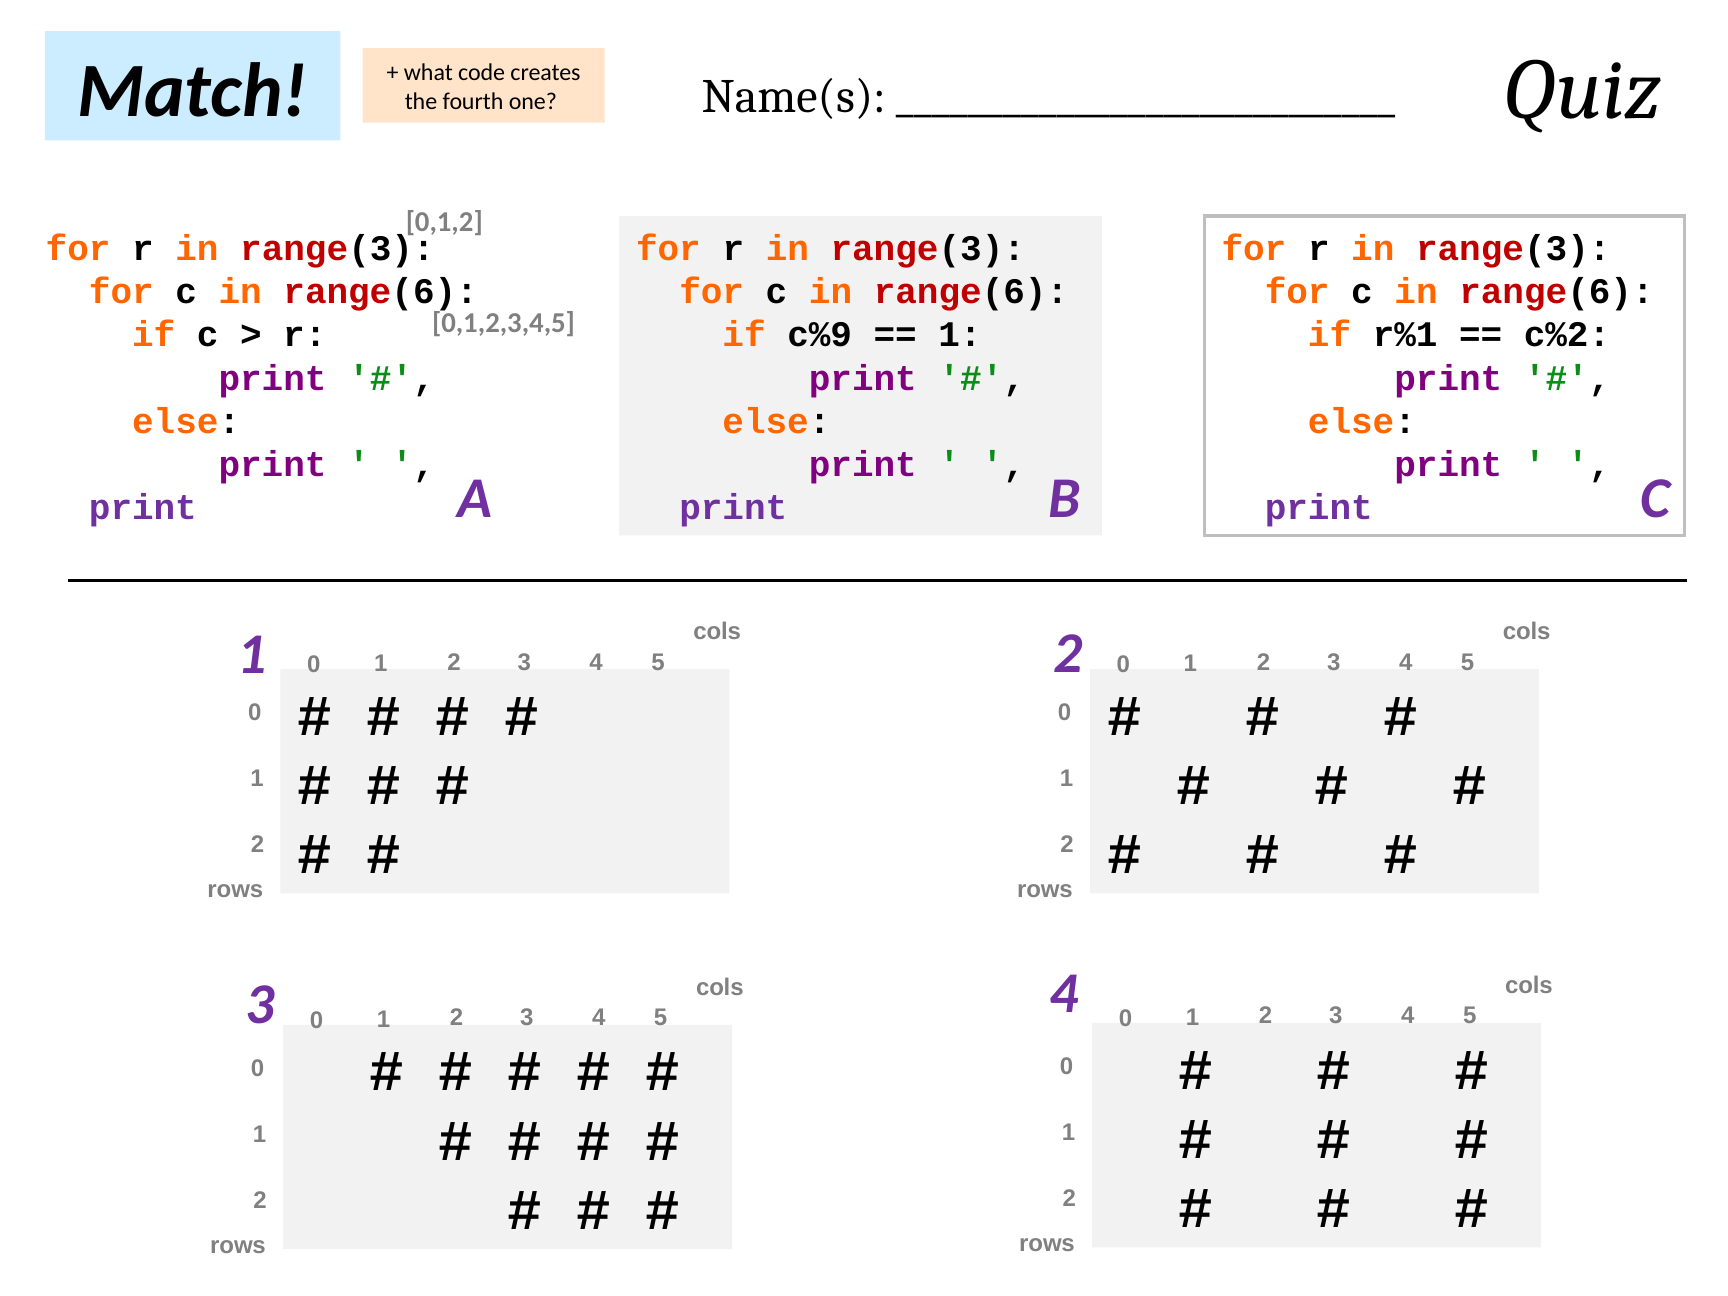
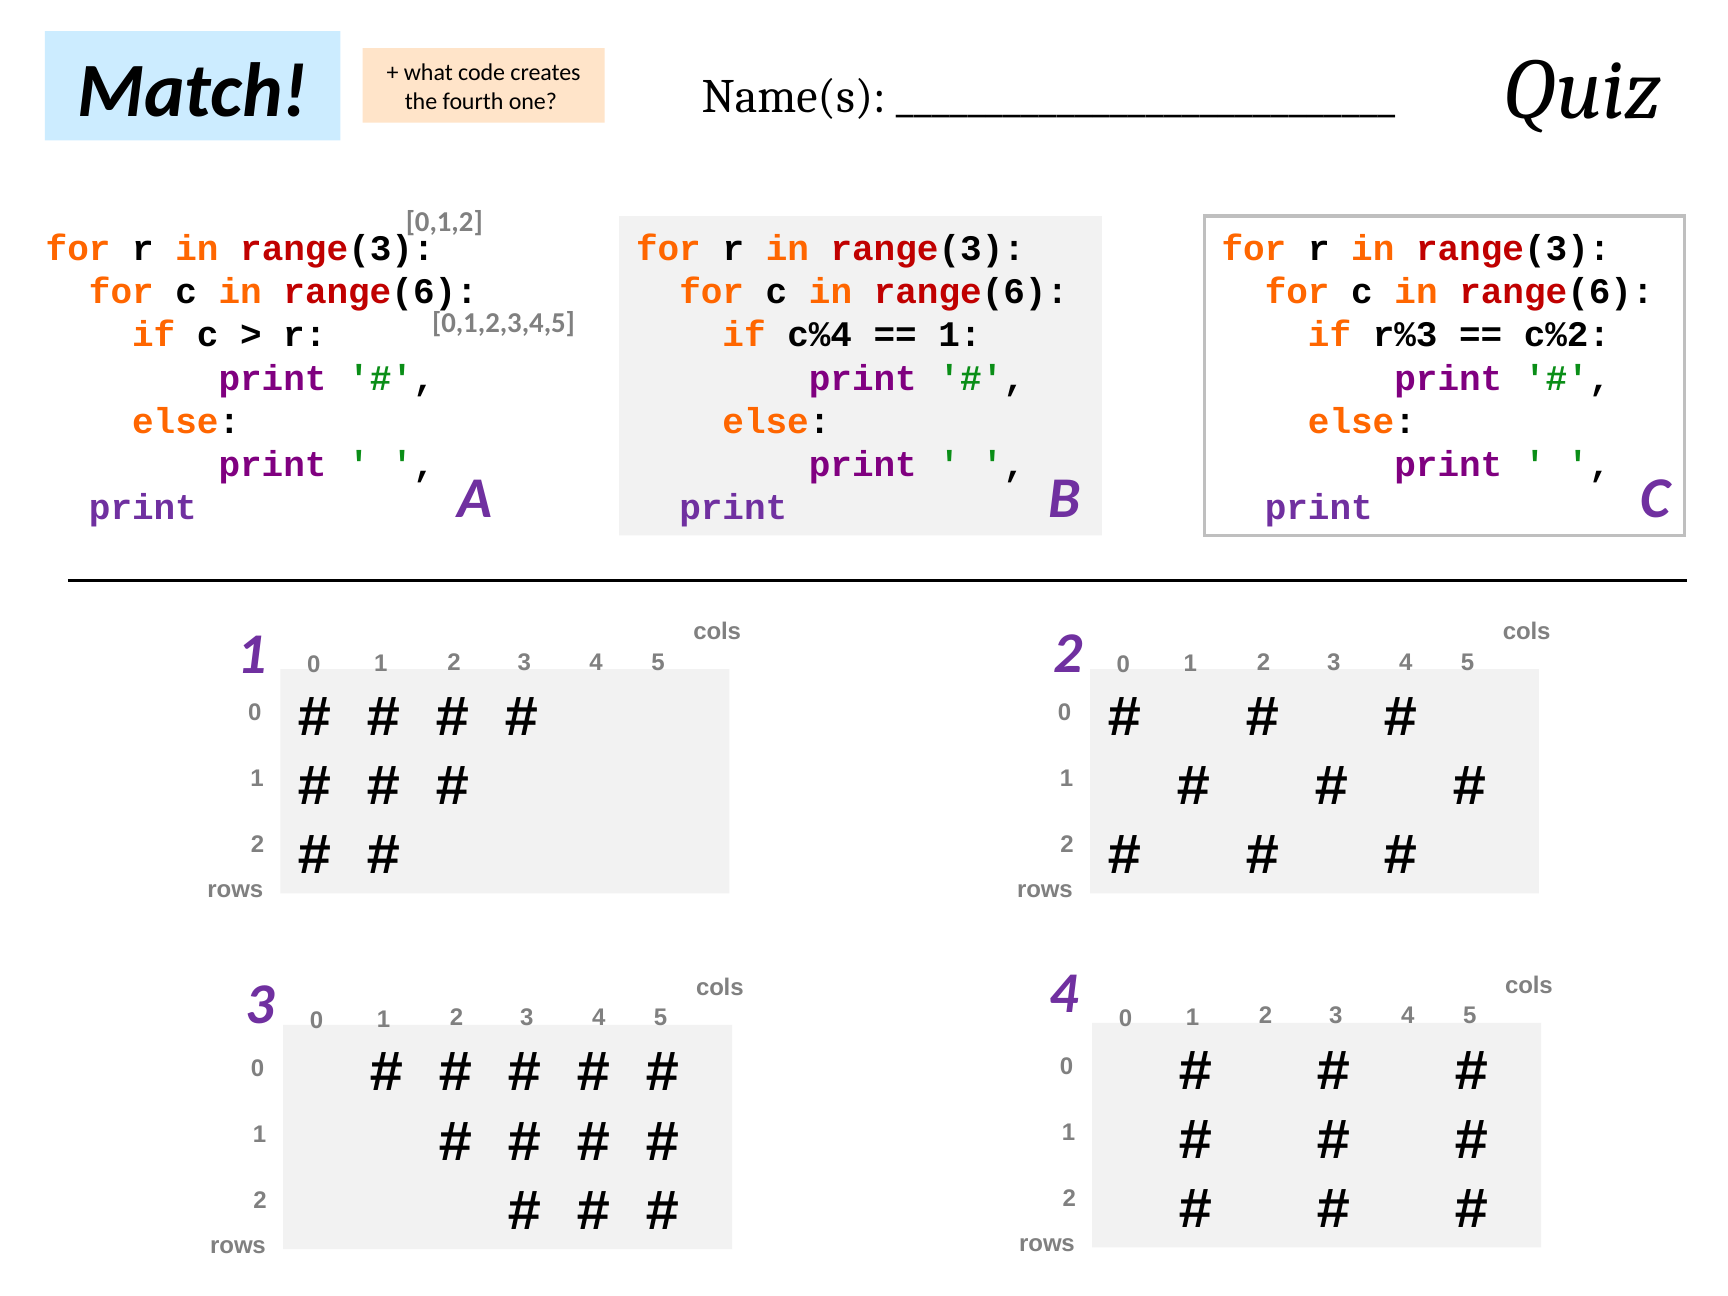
c%9: c%9 -> c%4 (820, 335)
r%1: r%1 -> r%3 (1405, 335)
